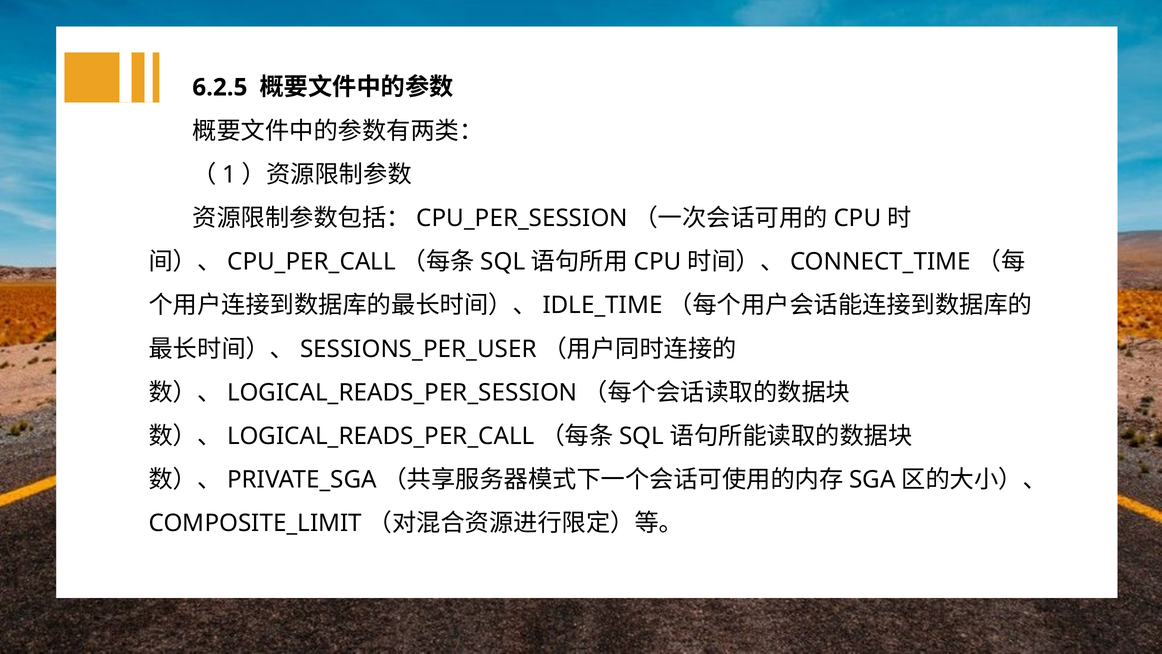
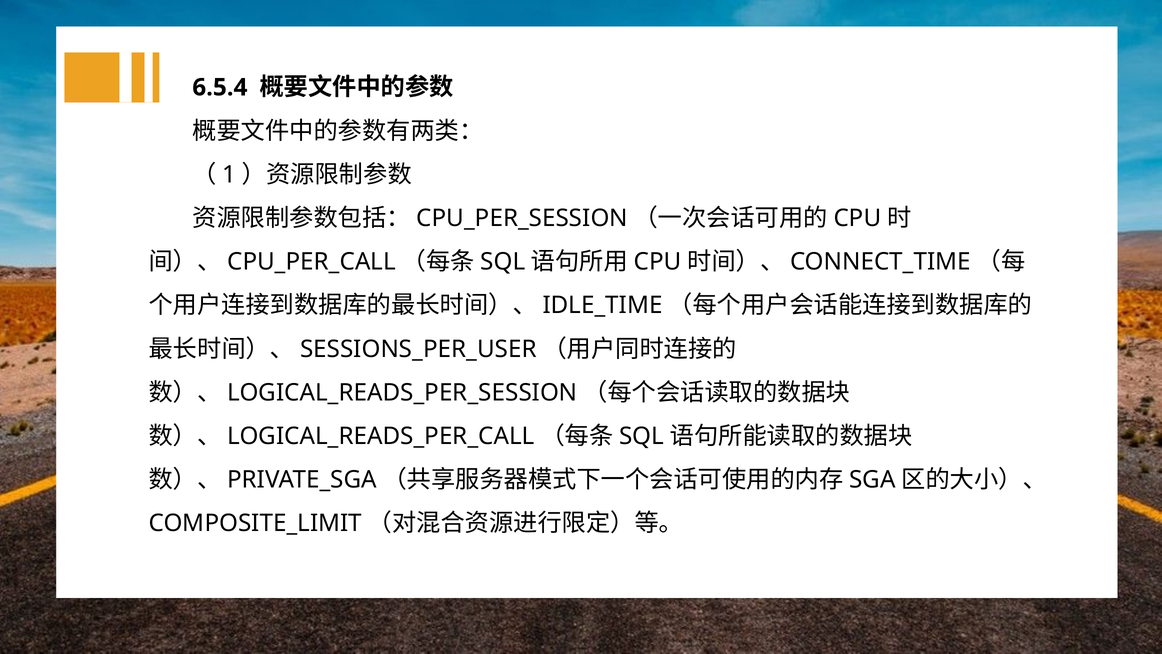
6.2.5: 6.2.5 -> 6.5.4 (220, 87)
